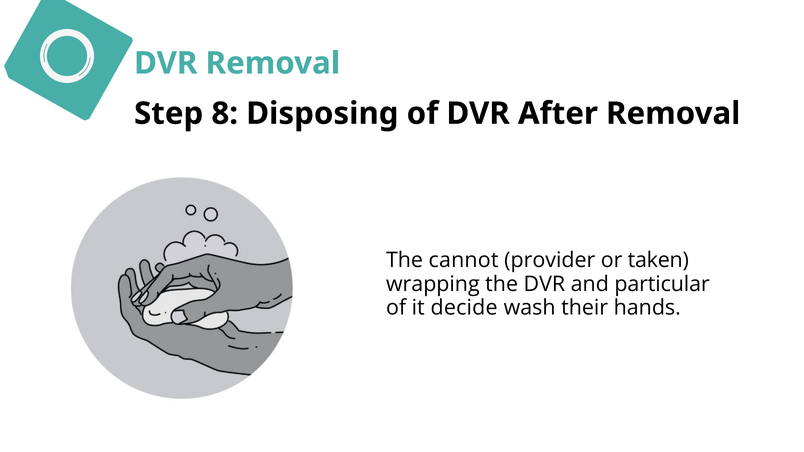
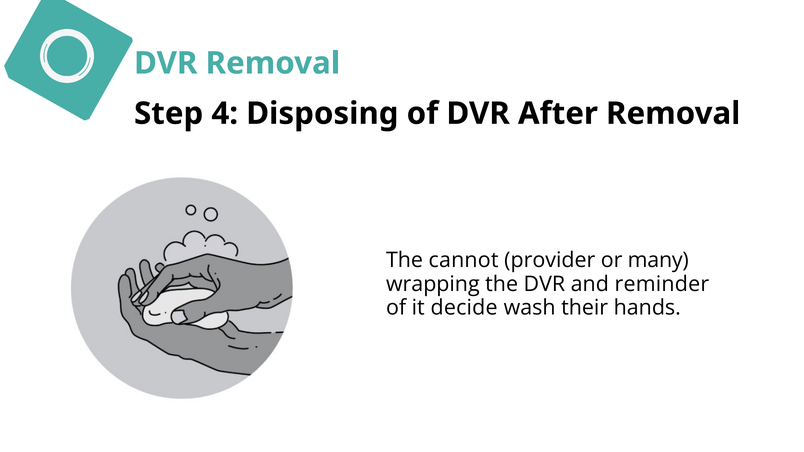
8: 8 -> 4 (225, 114)
taken: taken -> many (658, 260)
particular: particular -> reminder (662, 284)
